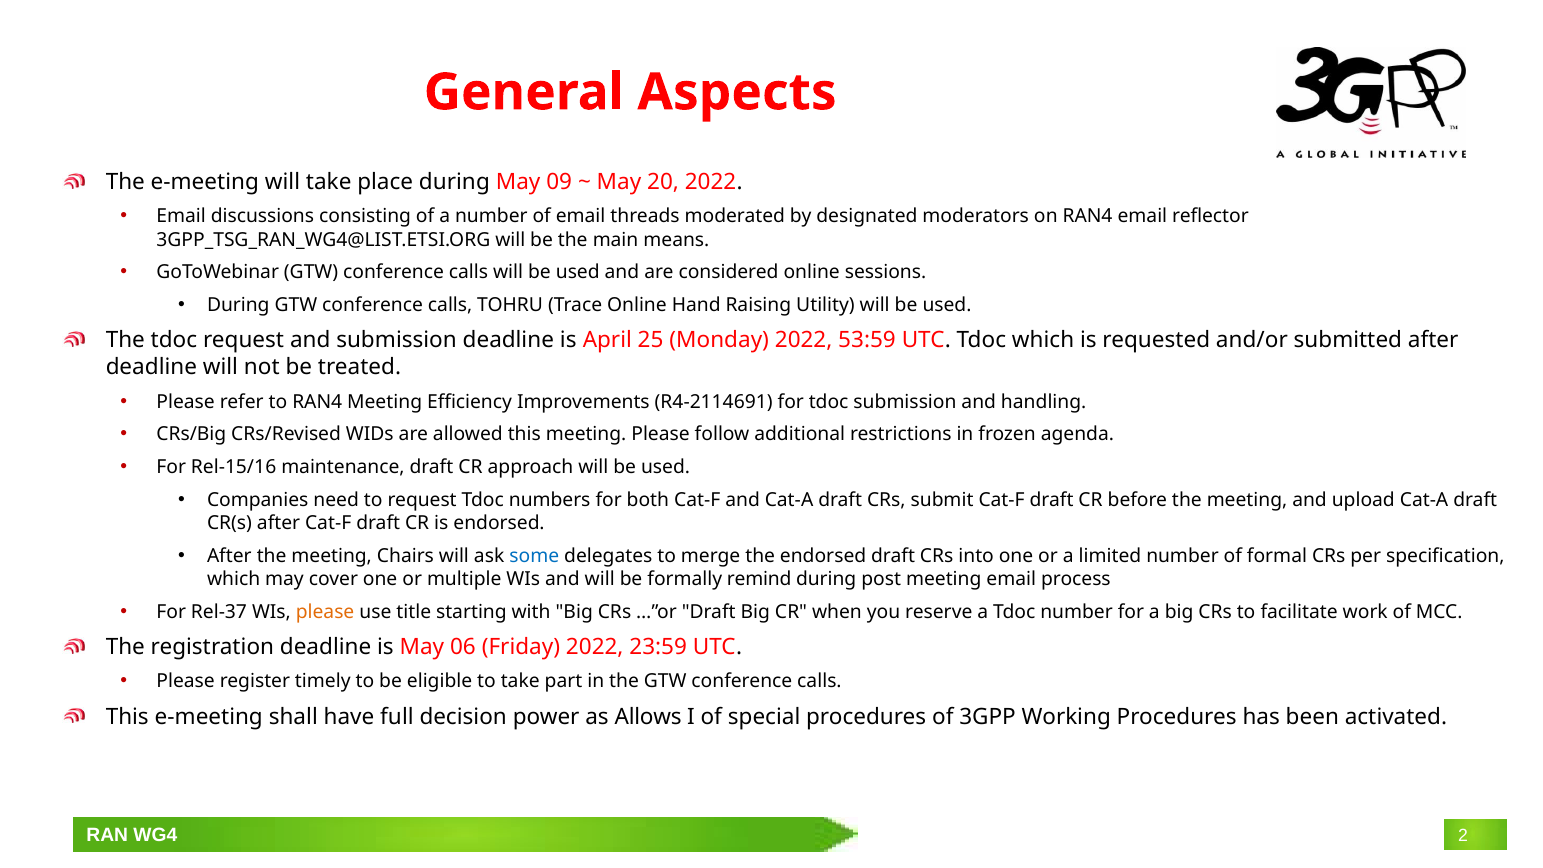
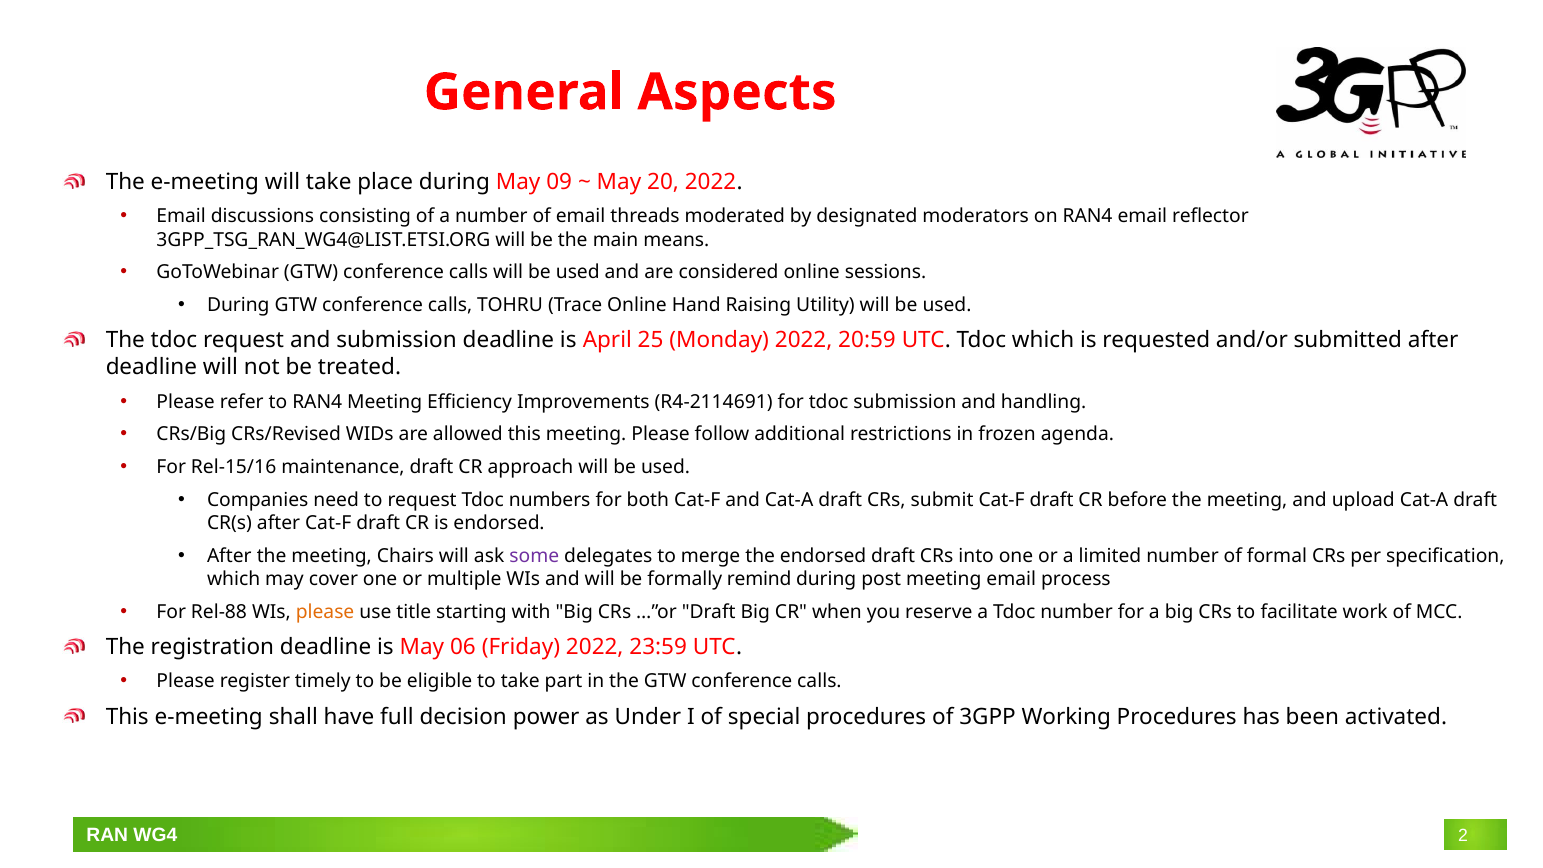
53:59: 53:59 -> 20:59 (867, 340)
some colour: blue -> purple (534, 556)
Rel-37: Rel-37 -> Rel-88 (219, 612)
Allows: Allows -> Under (648, 717)
